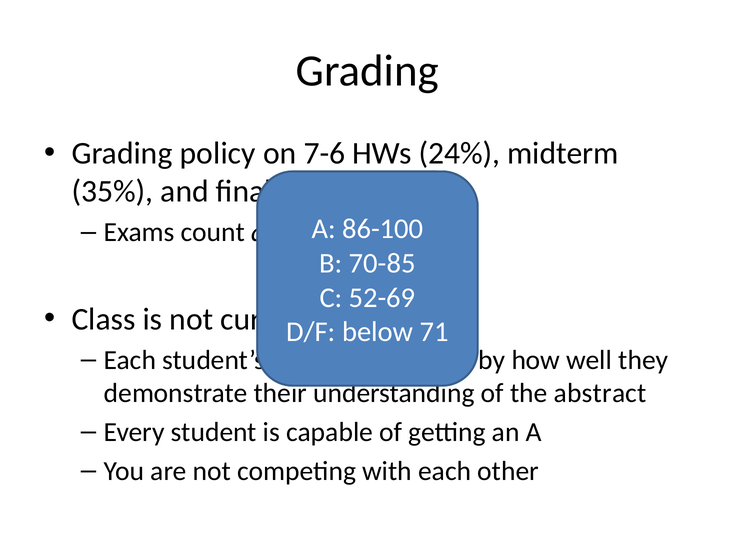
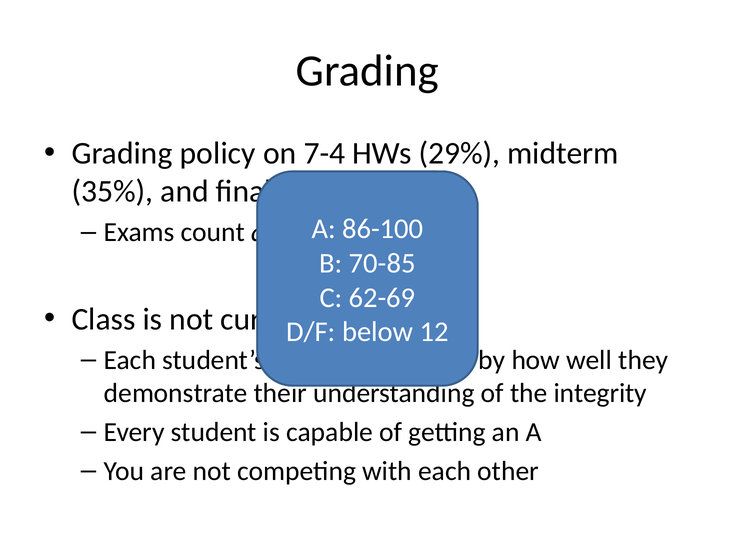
7-6: 7-6 -> 7-4 (324, 154)
24%: 24% -> 29% (459, 154)
52-69: 52-69 -> 62-69 (382, 298)
71: 71 -> 12 (434, 332)
abstract: abstract -> integrity (600, 393)
